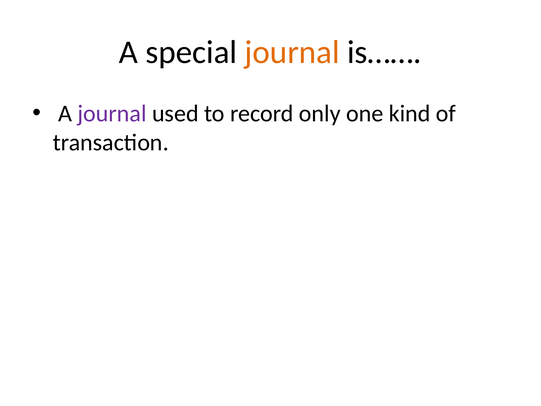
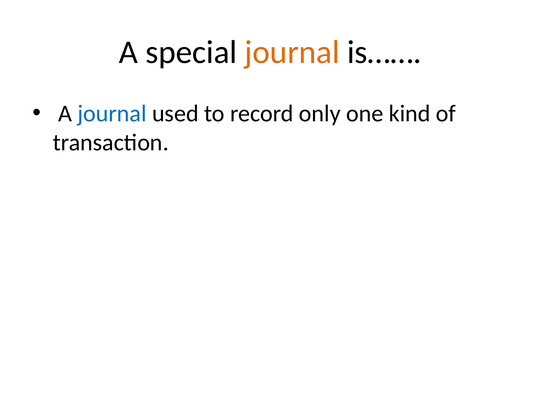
journal colour: purple -> blue (112, 113)
